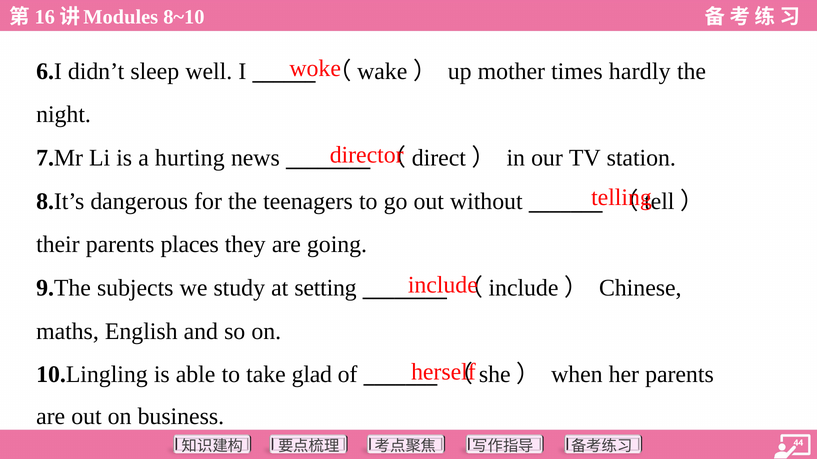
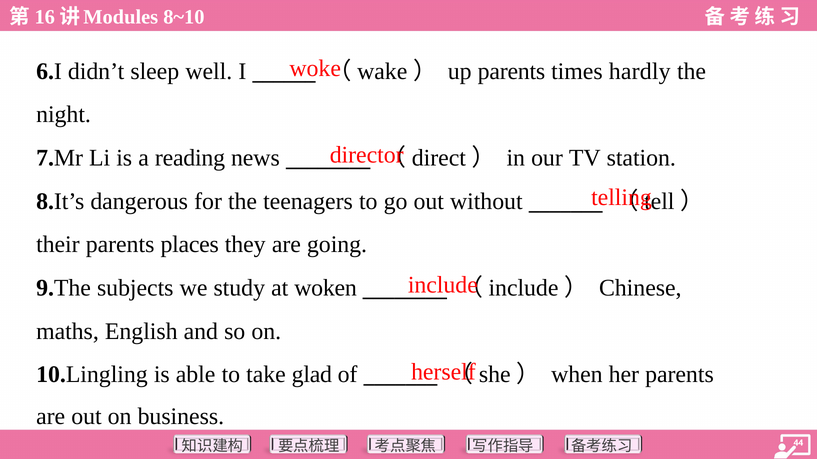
up mother: mother -> parents (511, 71)
hurting: hurting -> reading (190, 158)
setting: setting -> woken (326, 288)
